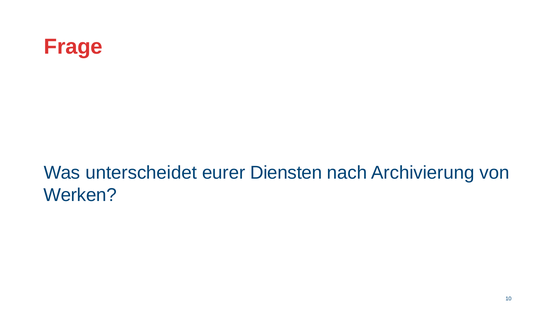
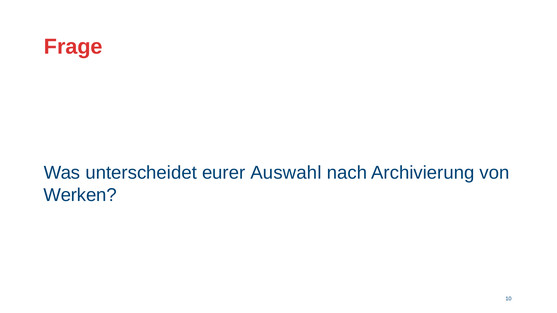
Diensten: Diensten -> Auswahl (286, 173)
